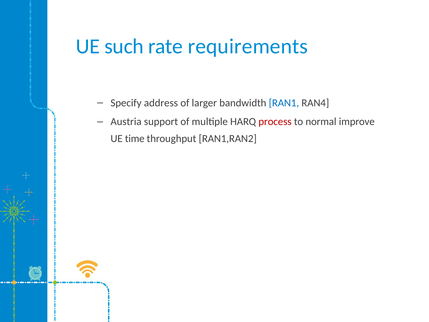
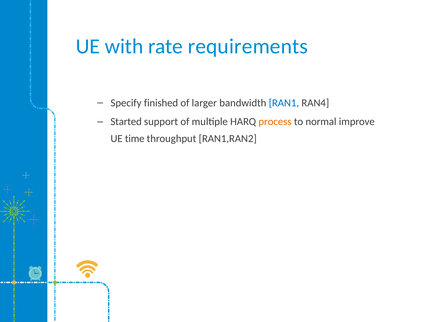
such: such -> with (124, 46)
address: address -> finished (161, 103)
Austria: Austria -> Started (126, 122)
process colour: red -> orange (275, 122)
